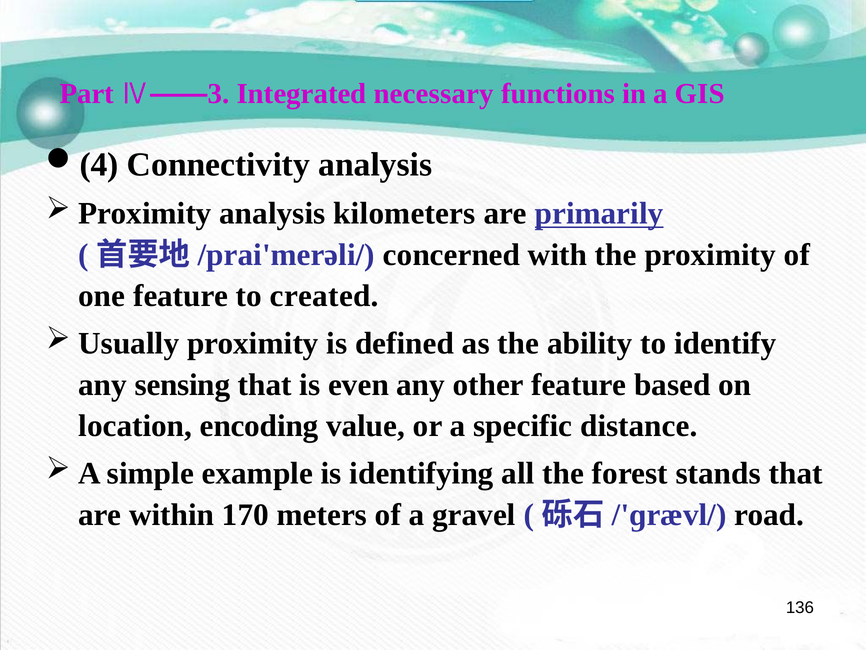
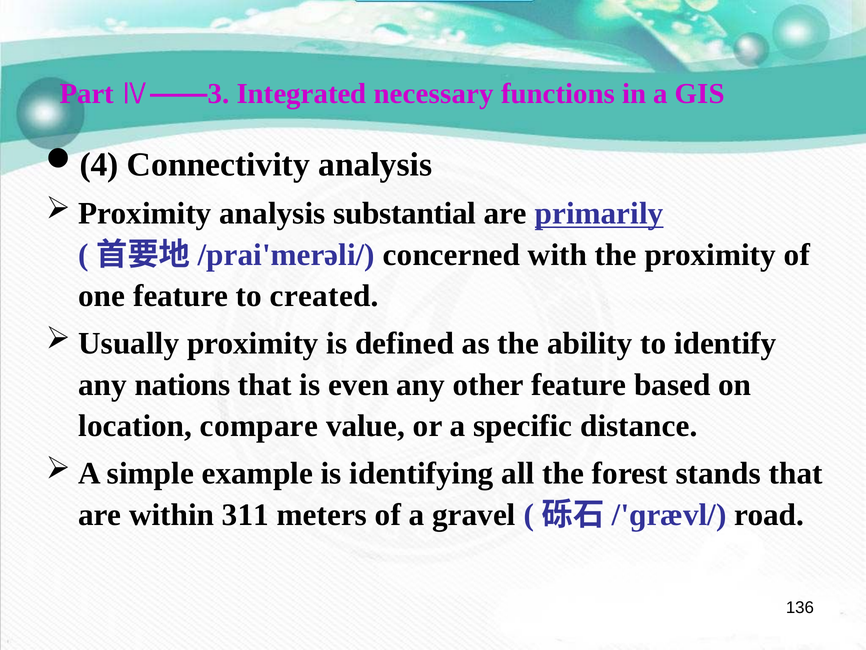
kilometers: kilometers -> substantial (405, 213)
sensing: sensing -> nations (182, 385)
encoding: encoding -> compare (259, 426)
170: 170 -> 311 (245, 515)
